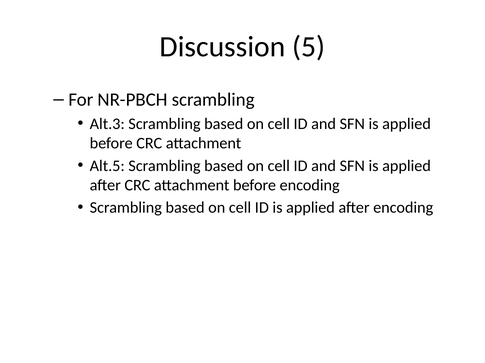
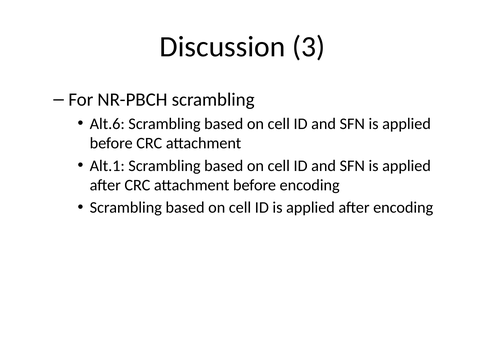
5: 5 -> 3 (309, 47)
Alt.3: Alt.3 -> Alt.6 (107, 124)
Alt.5: Alt.5 -> Alt.1 (107, 166)
